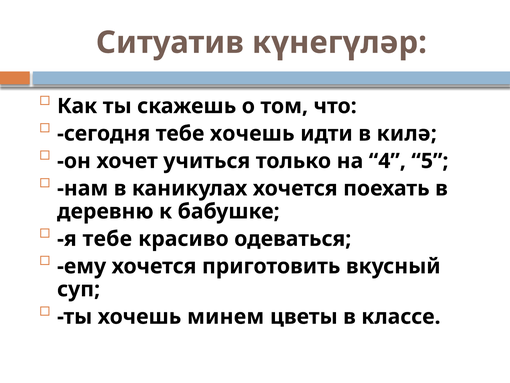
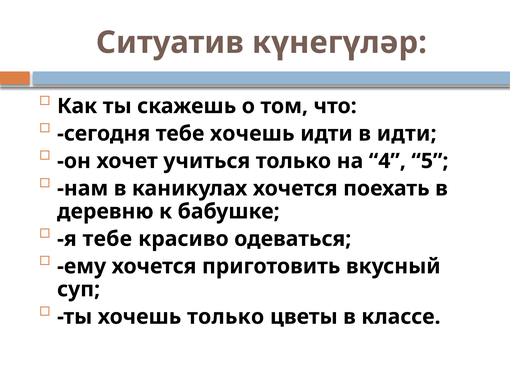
в килә: килә -> идти (407, 133)
хочешь минем: минем -> только (226, 316)
